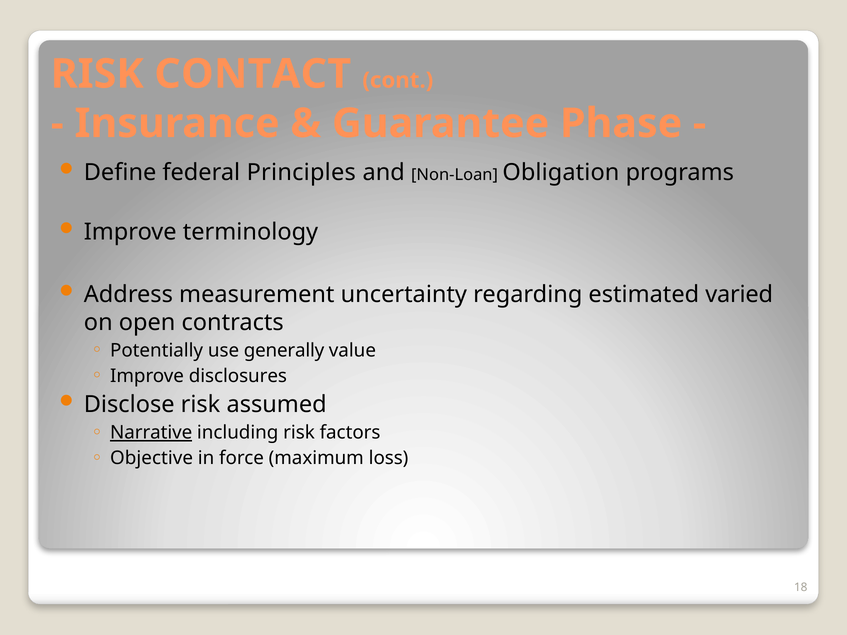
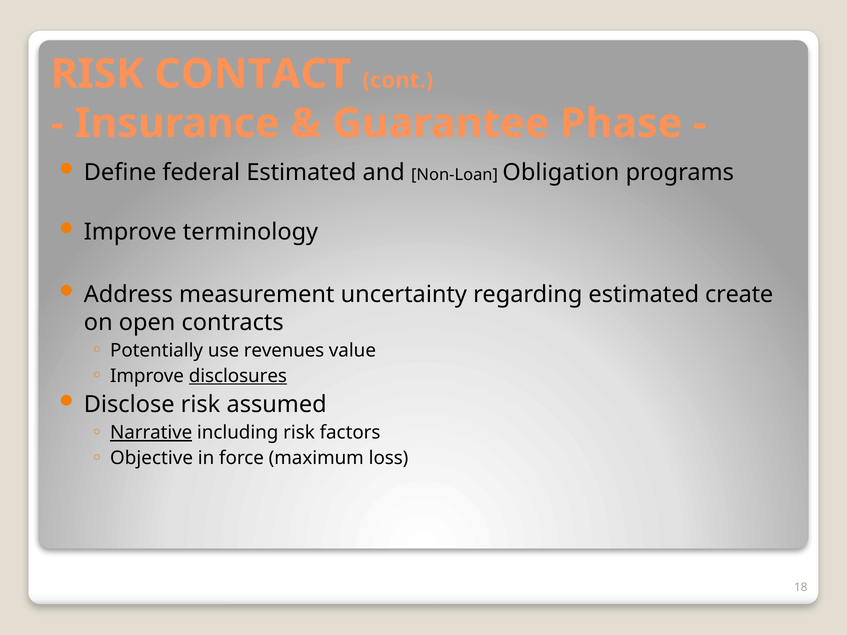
federal Principles: Principles -> Estimated (301, 172)
varied: varied -> create (739, 294)
generally: generally -> revenues (284, 351)
disclosures underline: none -> present (238, 376)
